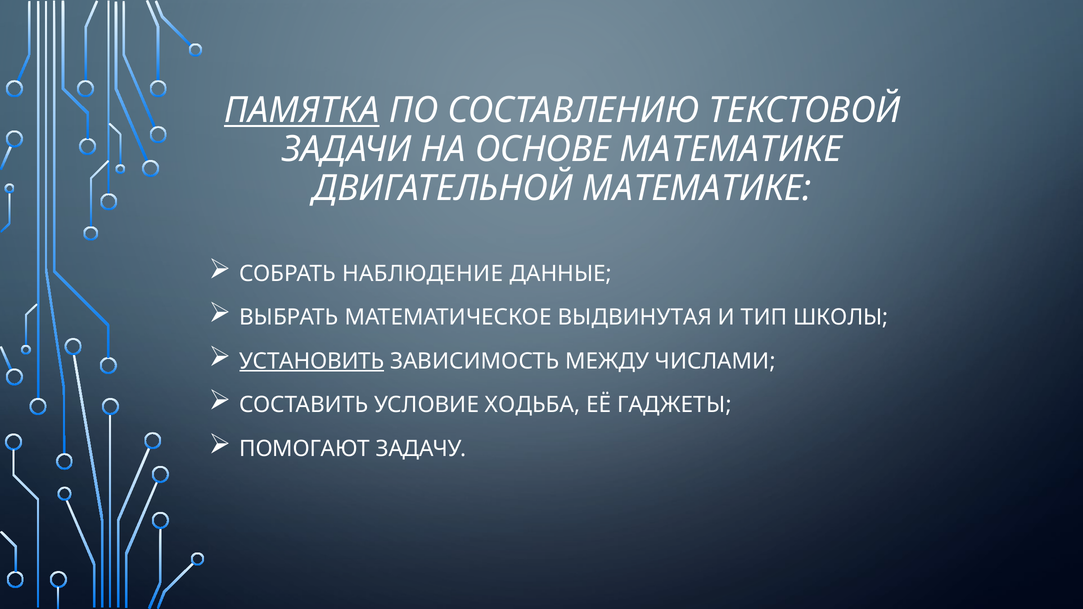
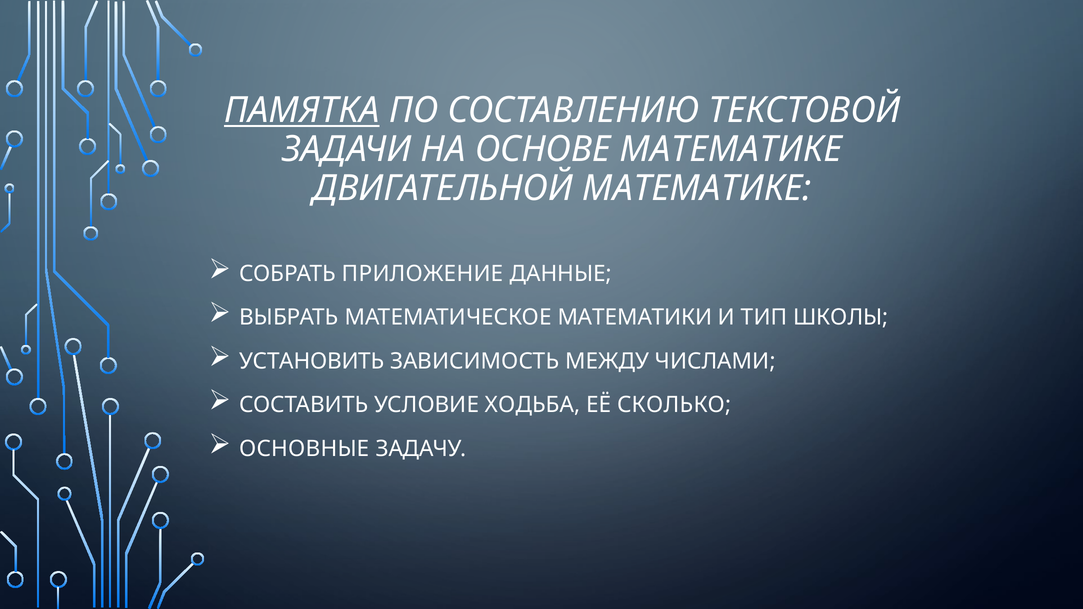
НАБЛЮДЕНИЕ: НАБЛЮДЕНИЕ -> ПРИЛОЖЕНИЕ (423, 274)
ВЫДВИНУТАЯ: ВЫДВИНУТАЯ -> МАТЕМАТИКИ (635, 317)
УСТАНОВИТЬ underline: present -> none (312, 361)
ГАДЖЕТЫ: ГАДЖЕТЫ -> СКОЛЬКО (674, 405)
ПОМОГАЮТ: ПОМОГАЮТ -> ОСНОВНЫЕ (304, 449)
